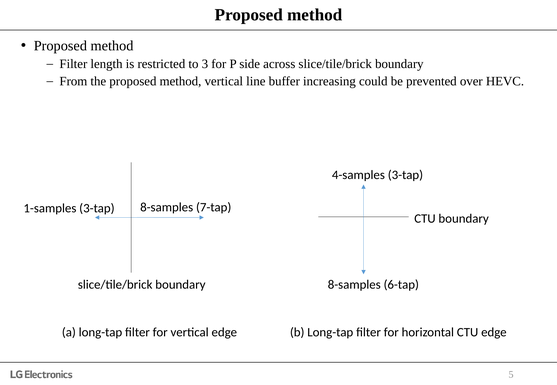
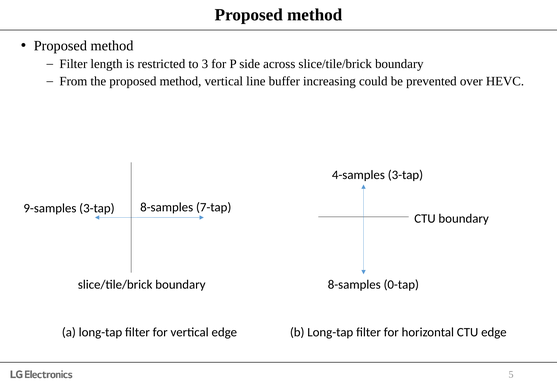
1-samples: 1-samples -> 9-samples (50, 209)
6-tap: 6-tap -> 0-tap (401, 285)
